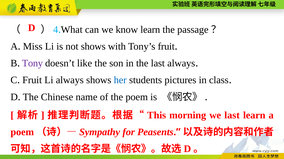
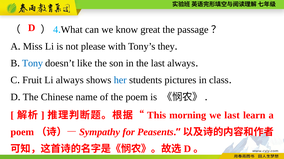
know learn: learn -> great (150, 30)
not shows: shows -> please (93, 47)
Tony’s fruit: fruit -> they (166, 47)
Tony colour: purple -> blue (32, 64)
